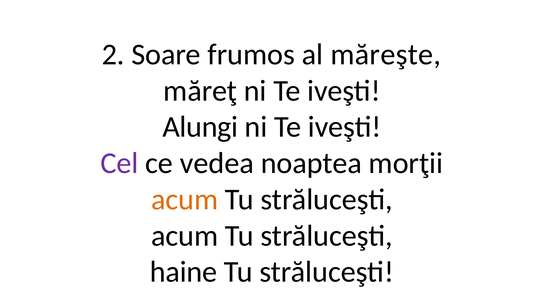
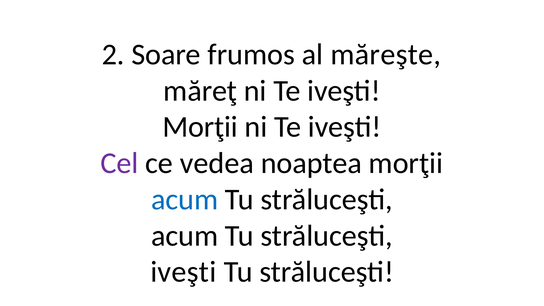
Alungi: Alungi -> Morţii (200, 127)
acum colour: orange -> blue (185, 200)
haine: haine -> iveşti (183, 272)
